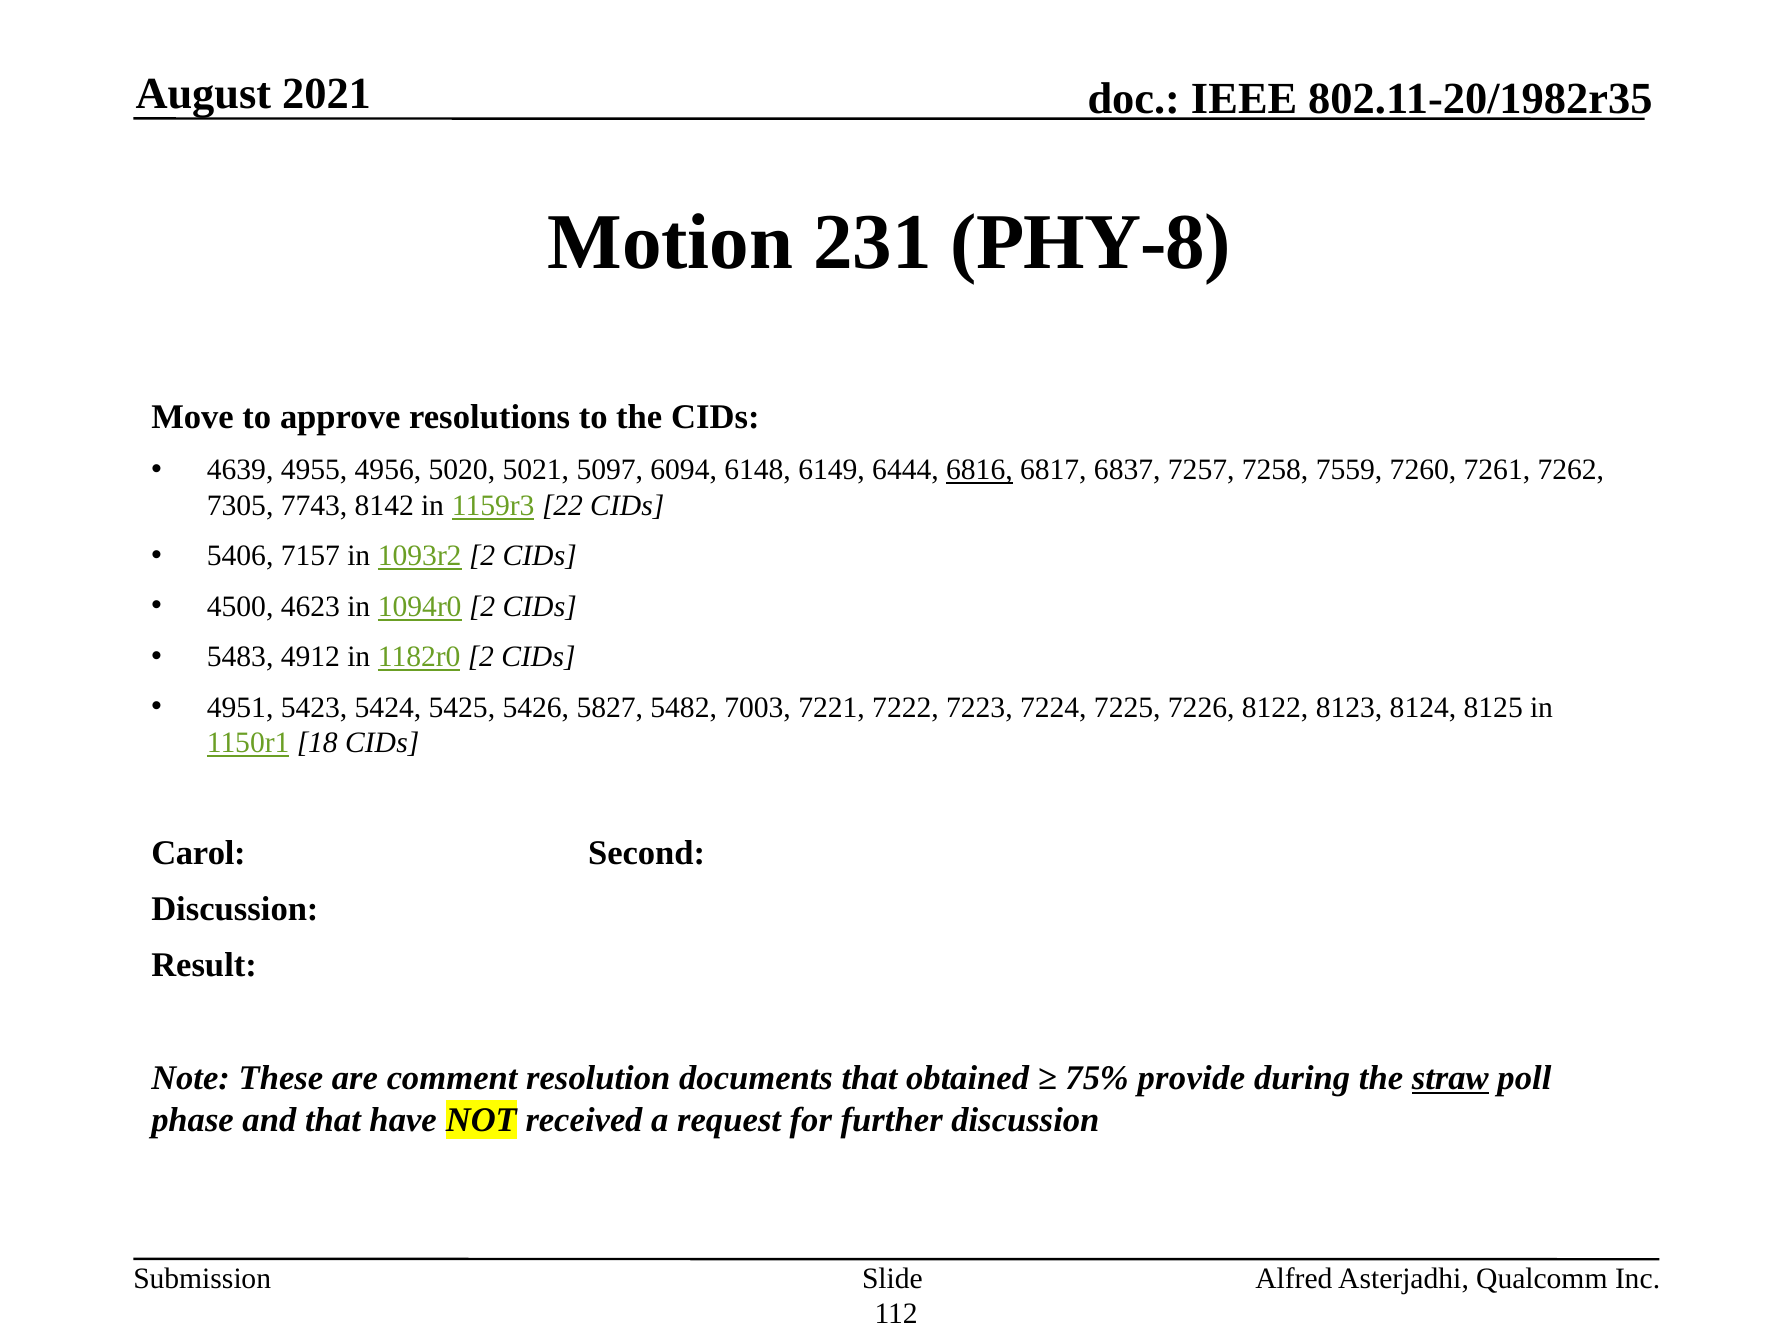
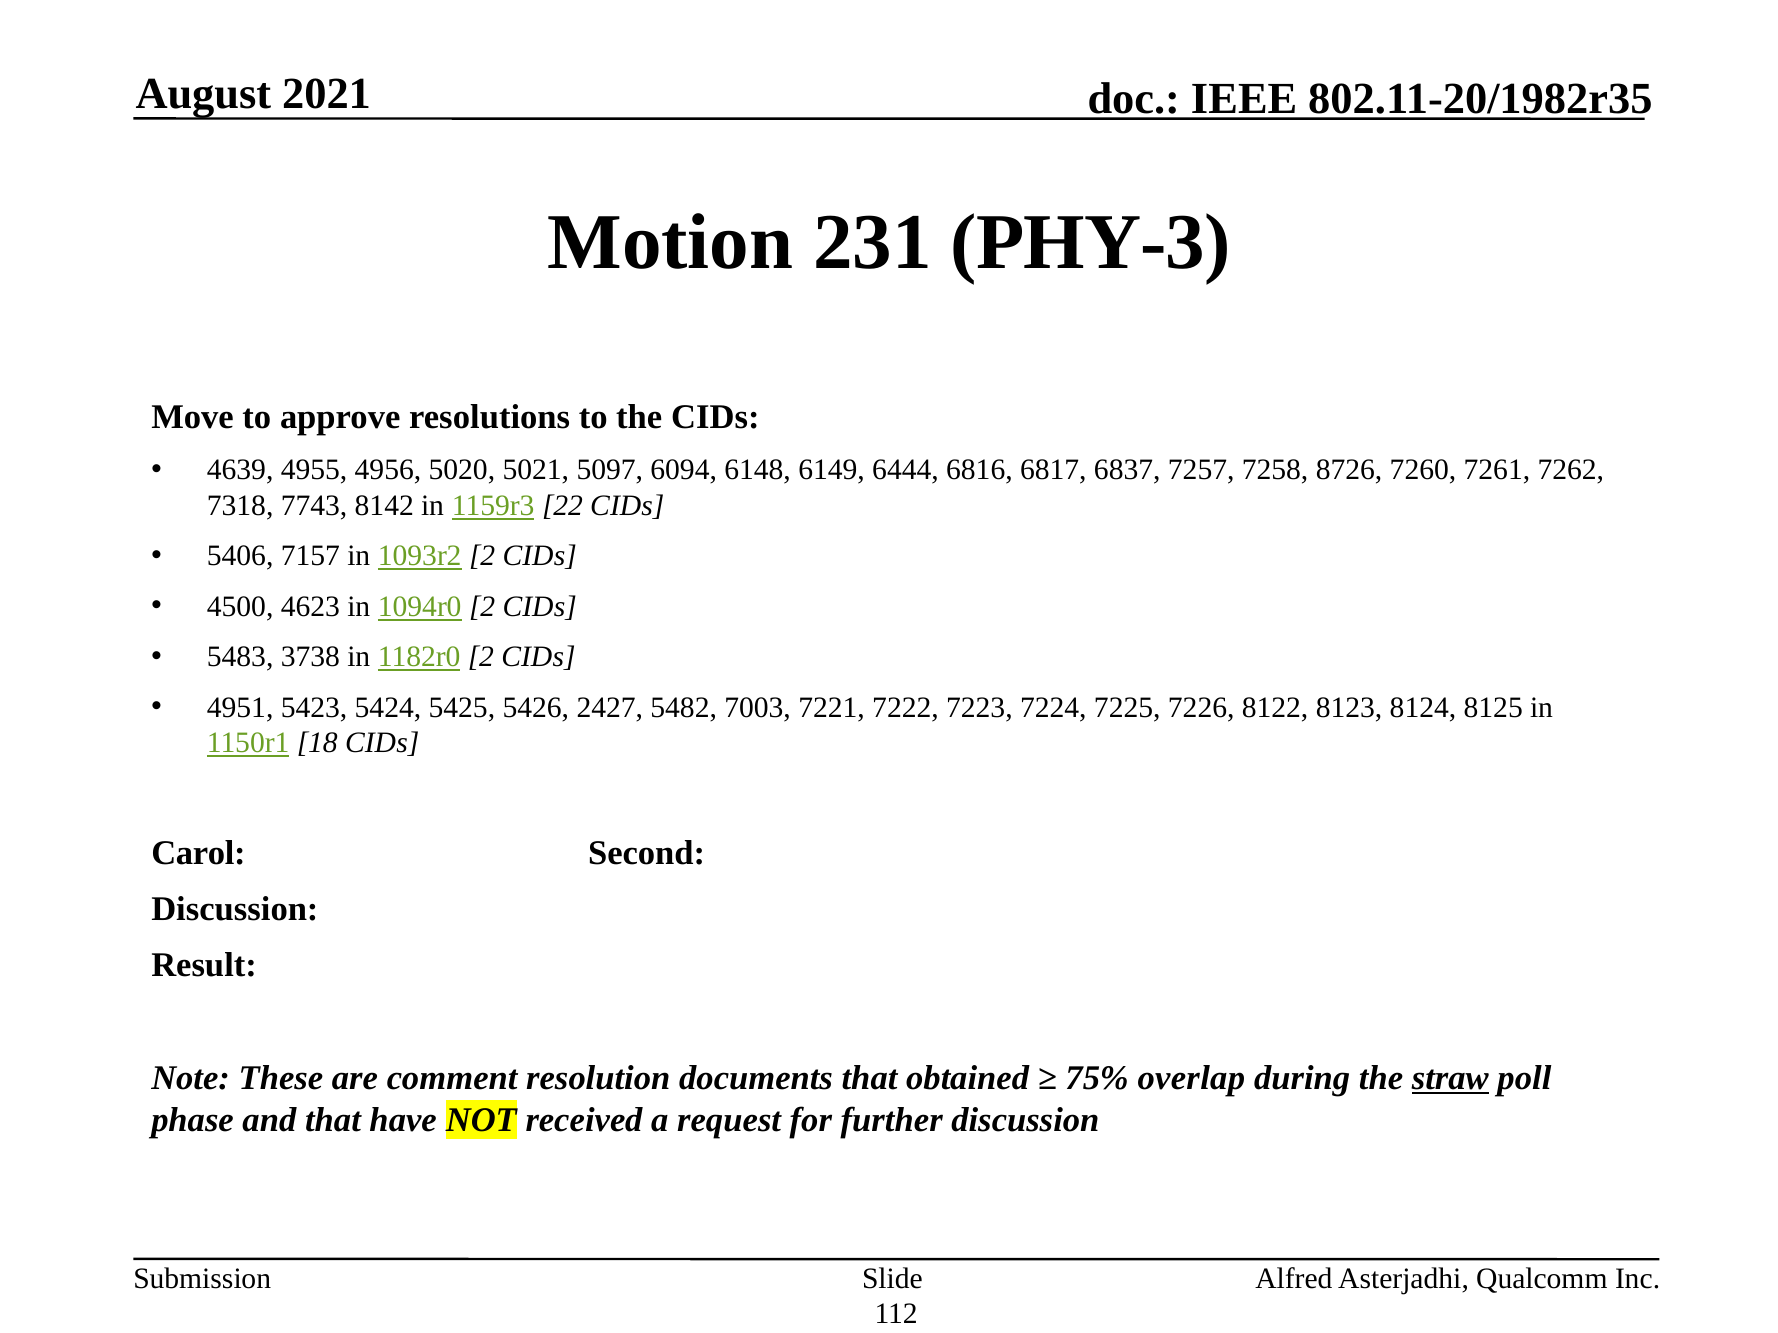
PHY-8: PHY-8 -> PHY-3 (1091, 242)
6816 underline: present -> none (979, 470)
7559: 7559 -> 8726 (1349, 470)
7305: 7305 -> 7318 (240, 506)
4912: 4912 -> 3738 (310, 657)
5827: 5827 -> 2427 (610, 708)
provide: provide -> overlap (1191, 1079)
